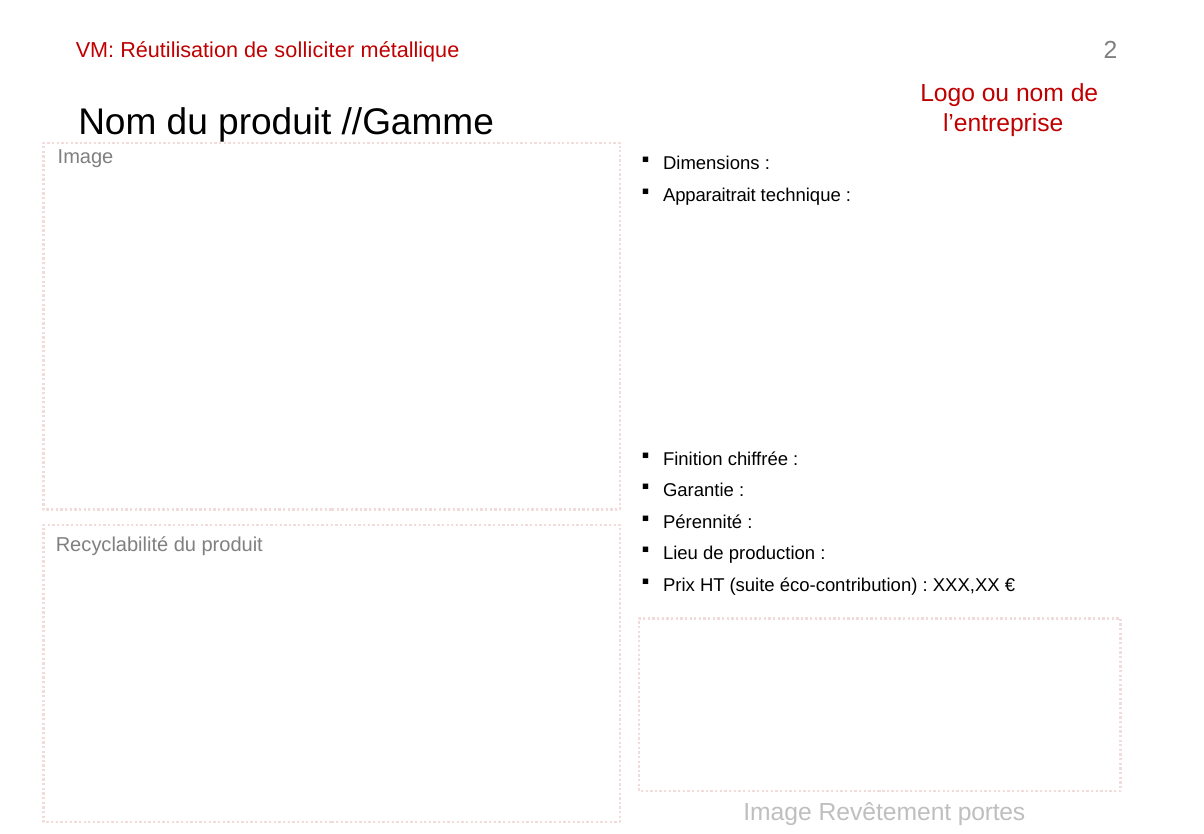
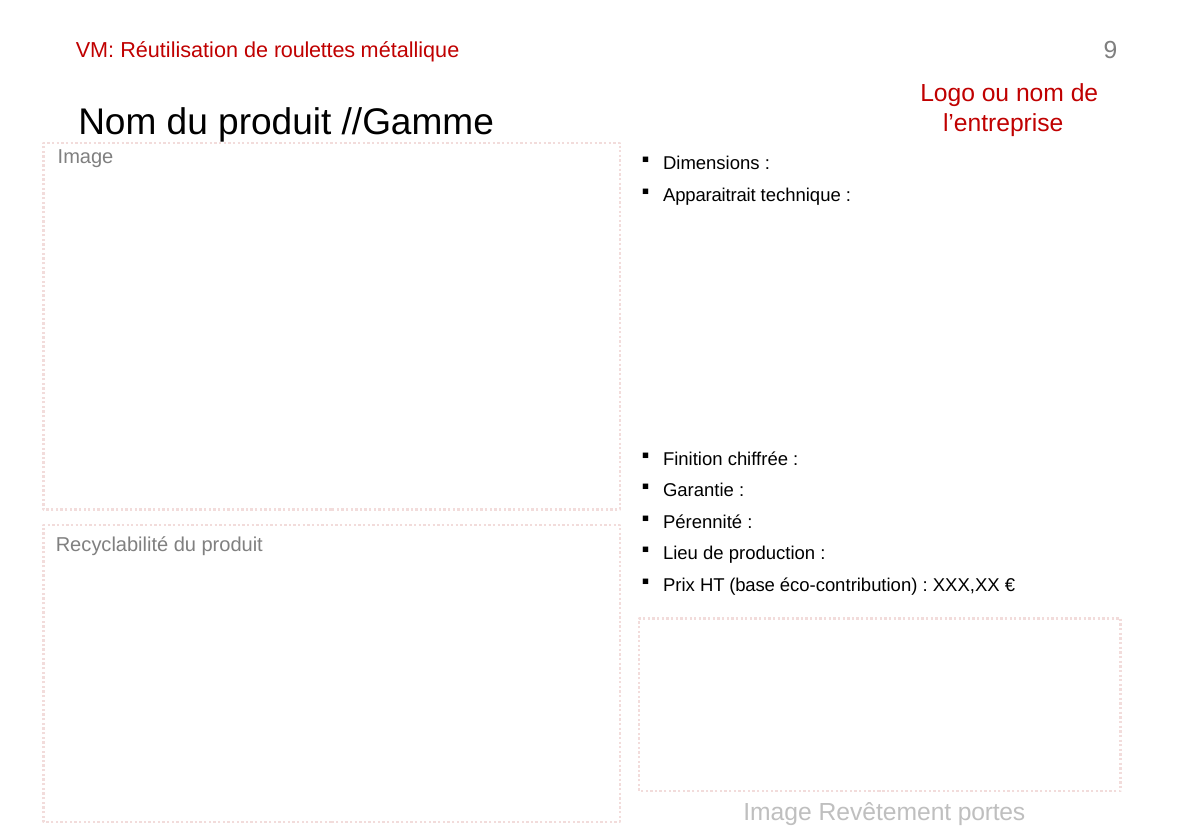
solliciter: solliciter -> roulettes (315, 51)
2: 2 -> 9 (1110, 51)
suite: suite -> base (752, 585)
